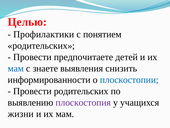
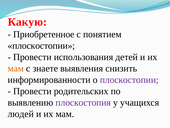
Целью: Целью -> Какую (27, 22)
Профилактики: Профилактики -> Приобретенное (44, 34)
родительских: родительских -> плоскостопии (41, 46)
предпочитаете: предпочитаете -> использования (84, 57)
мам colour: blue -> orange (16, 68)
плоскостопии colour: blue -> purple (129, 80)
жизни: жизни -> людей (21, 113)
